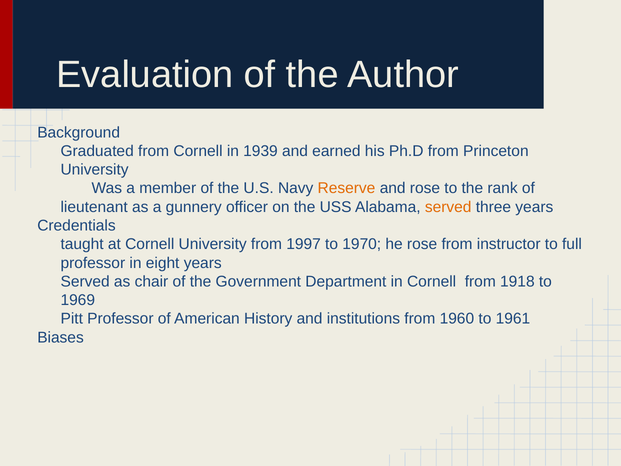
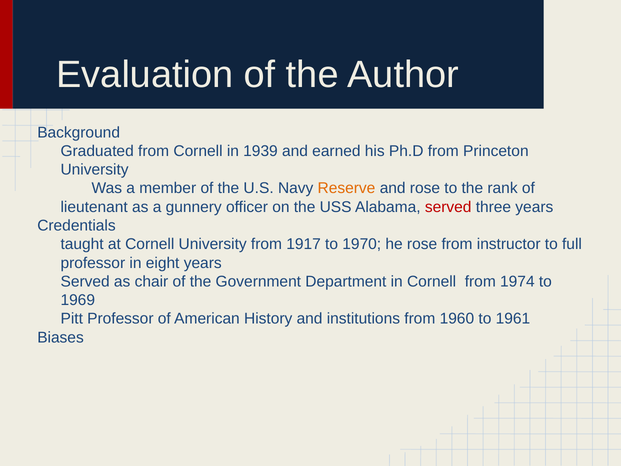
served colour: orange -> red (448, 207)
1997: 1997 -> 1917 (304, 244)
1918: 1918 -> 1974 (517, 281)
